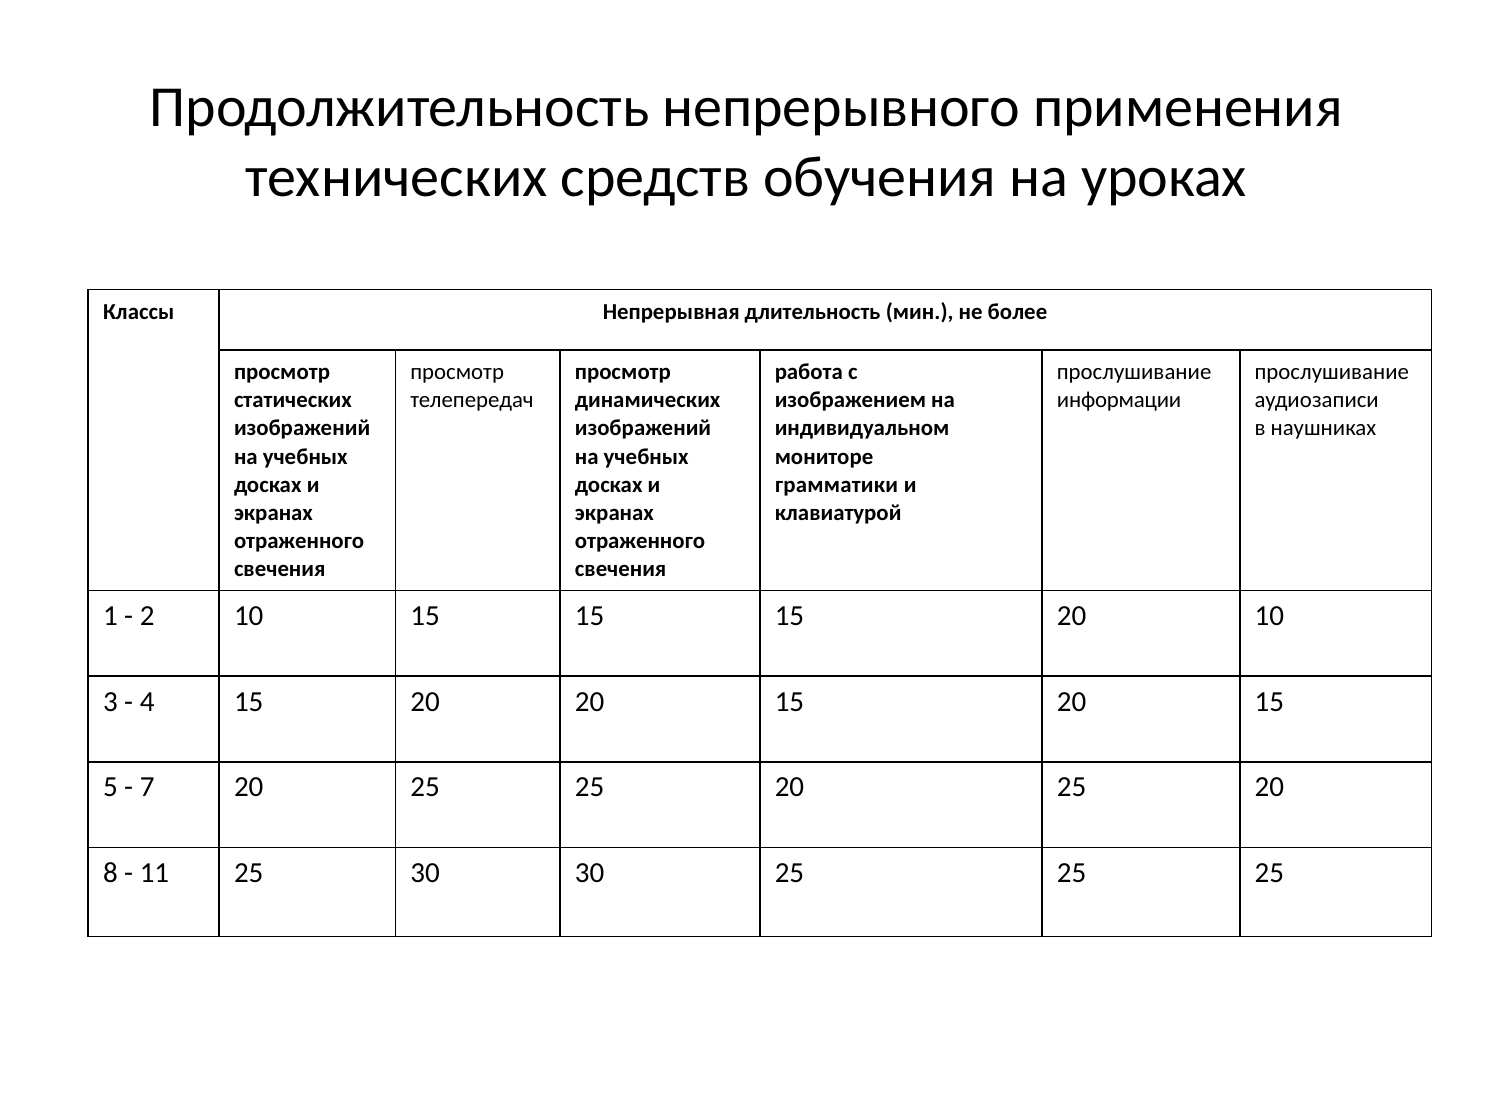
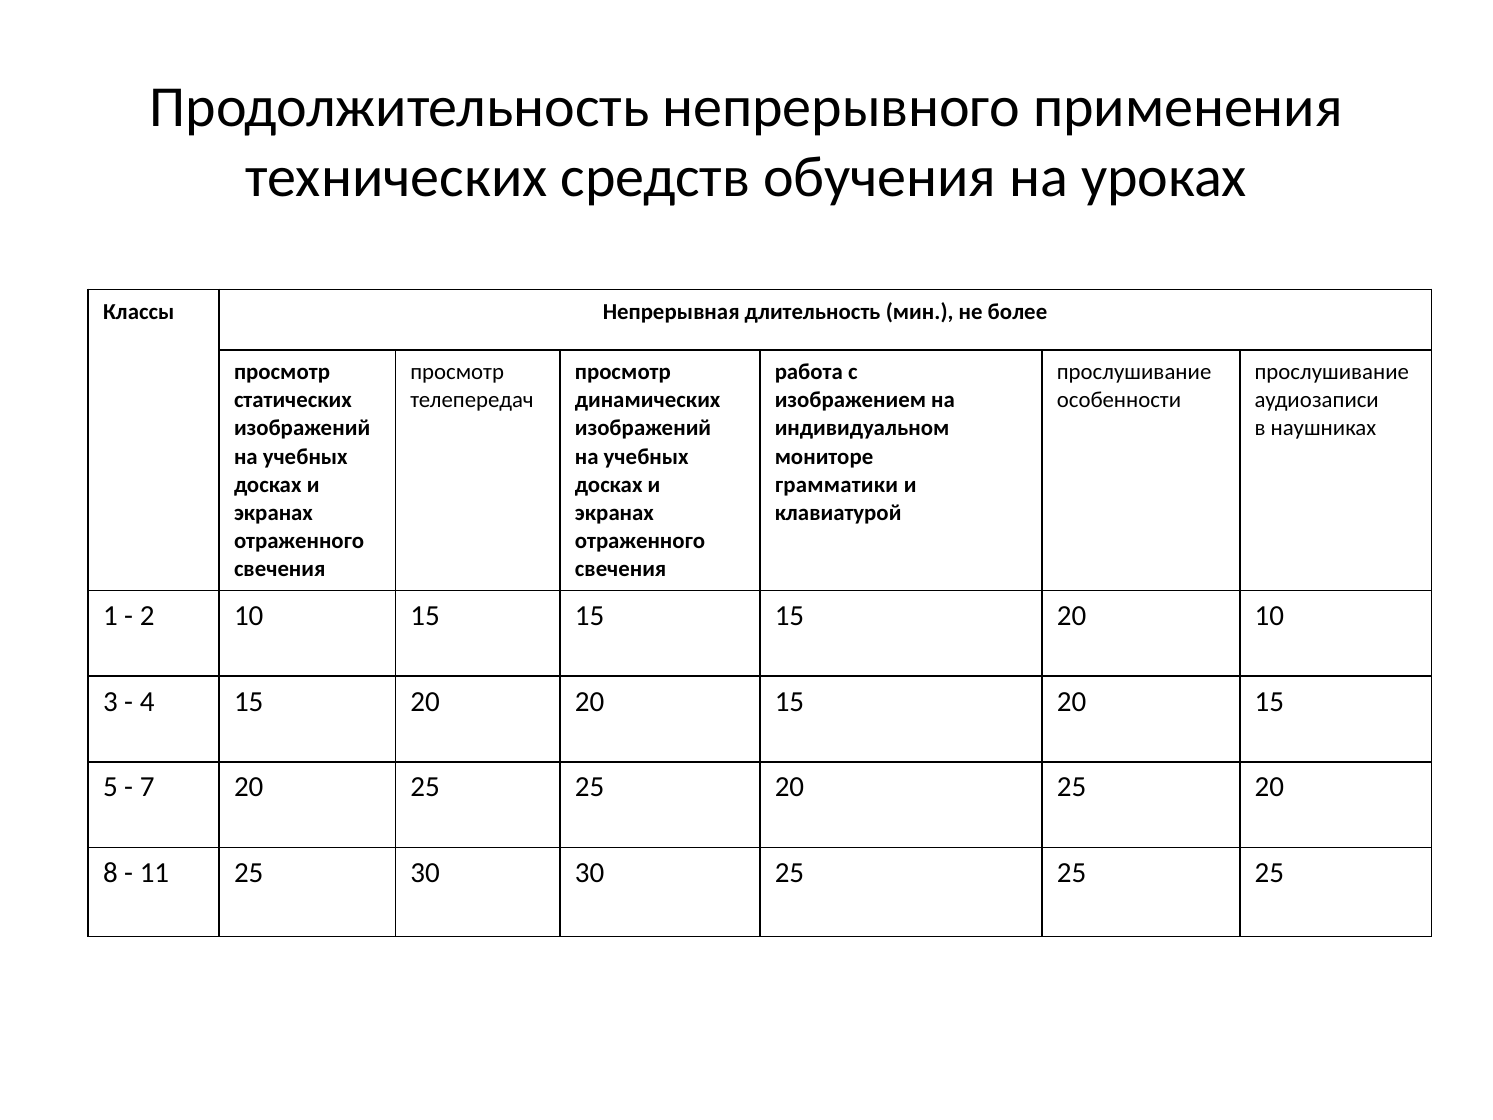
информации: информации -> особенности (1119, 400)
